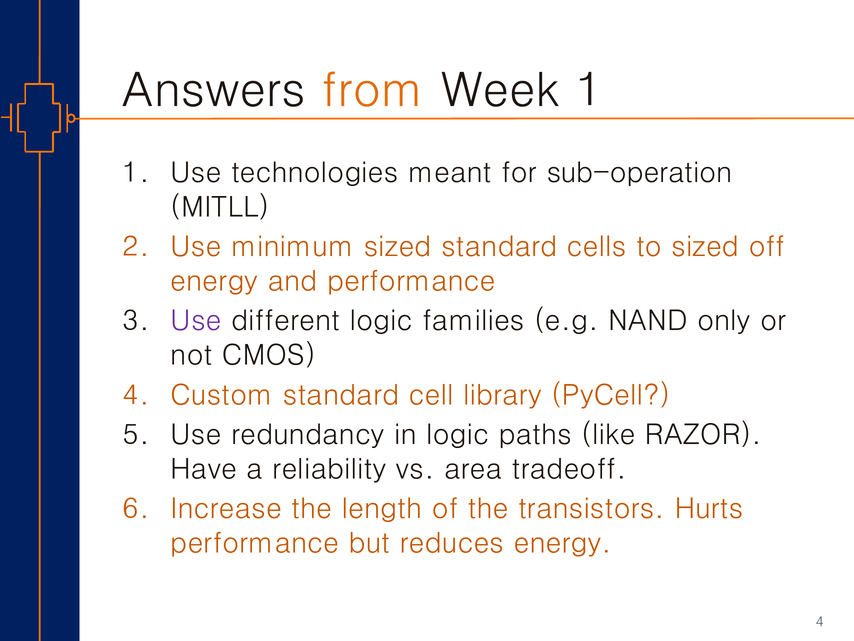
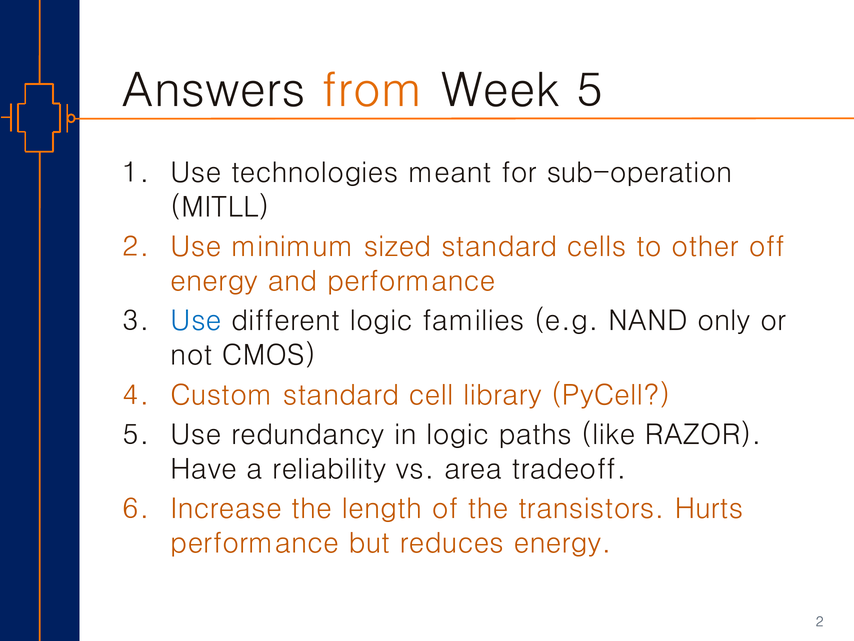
Week 1: 1 -> 5 (589, 91)
to sized: sized -> other (705, 247)
Use colour: purple -> blue (196, 321)
4: 4 -> 2 (820, 621)
